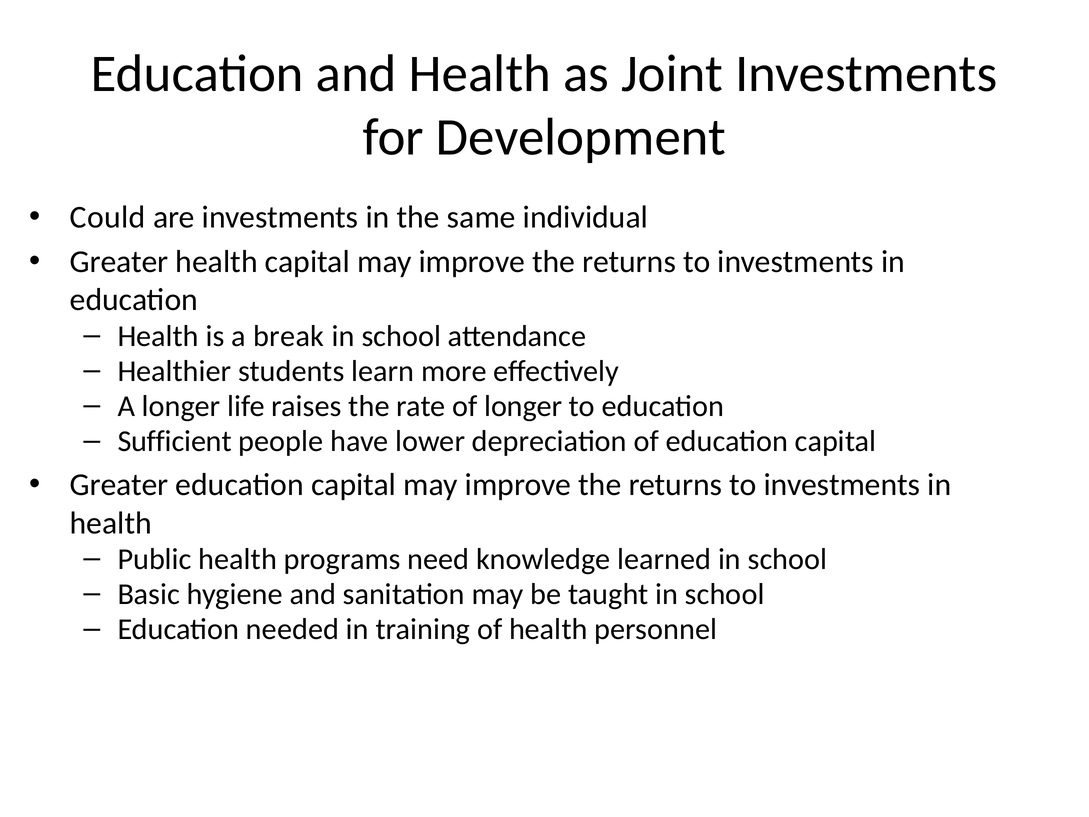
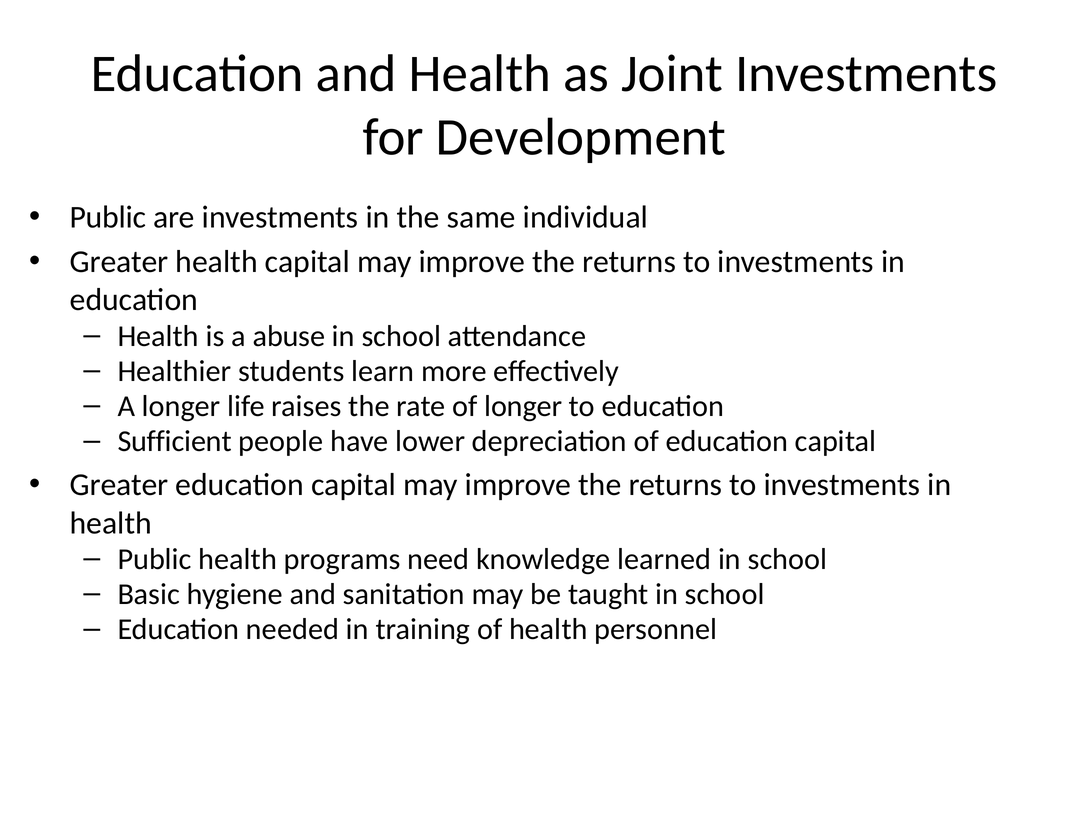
Could: Could -> Public (108, 217)
break: break -> abuse (289, 336)
